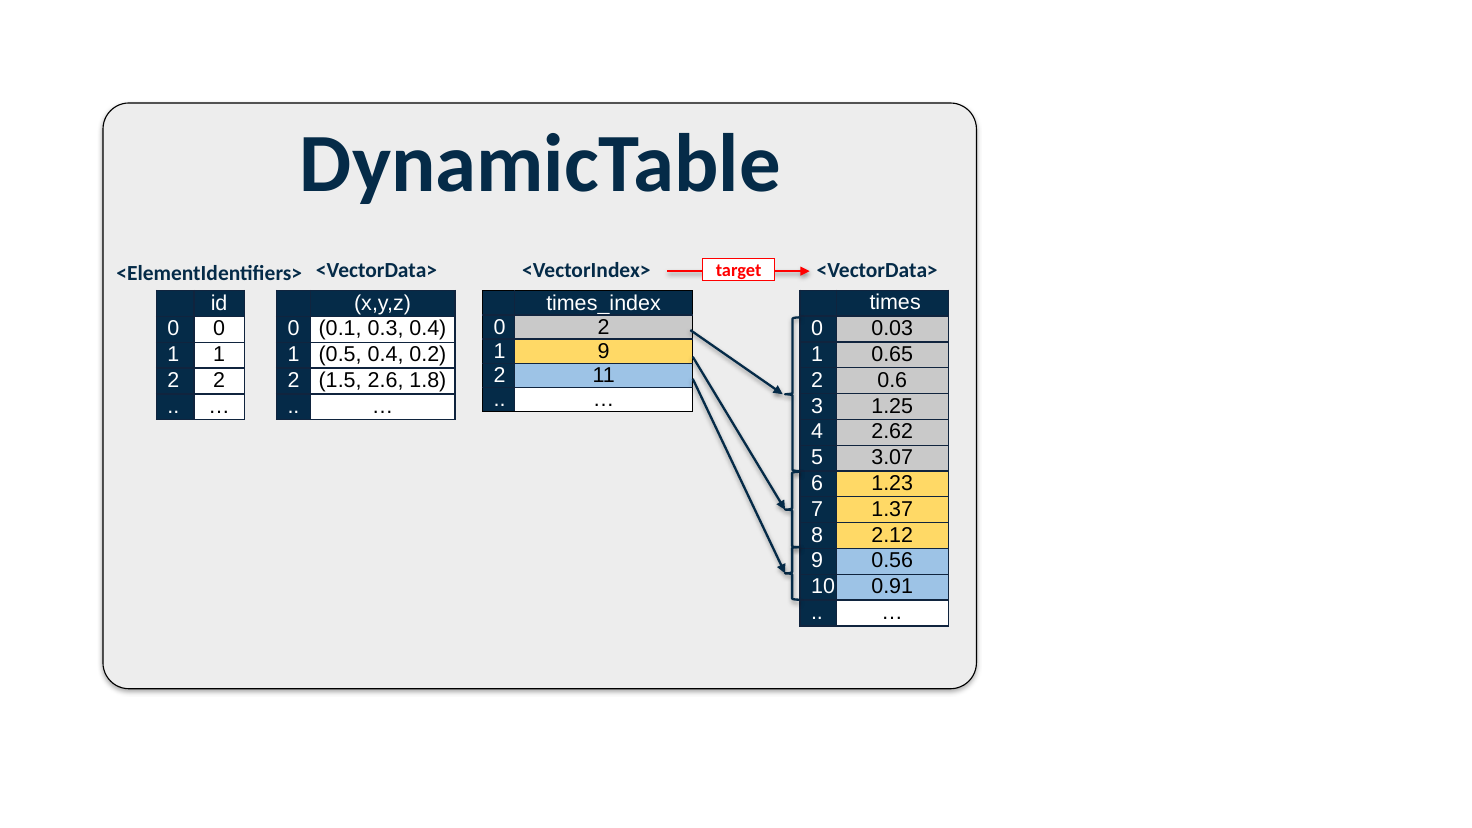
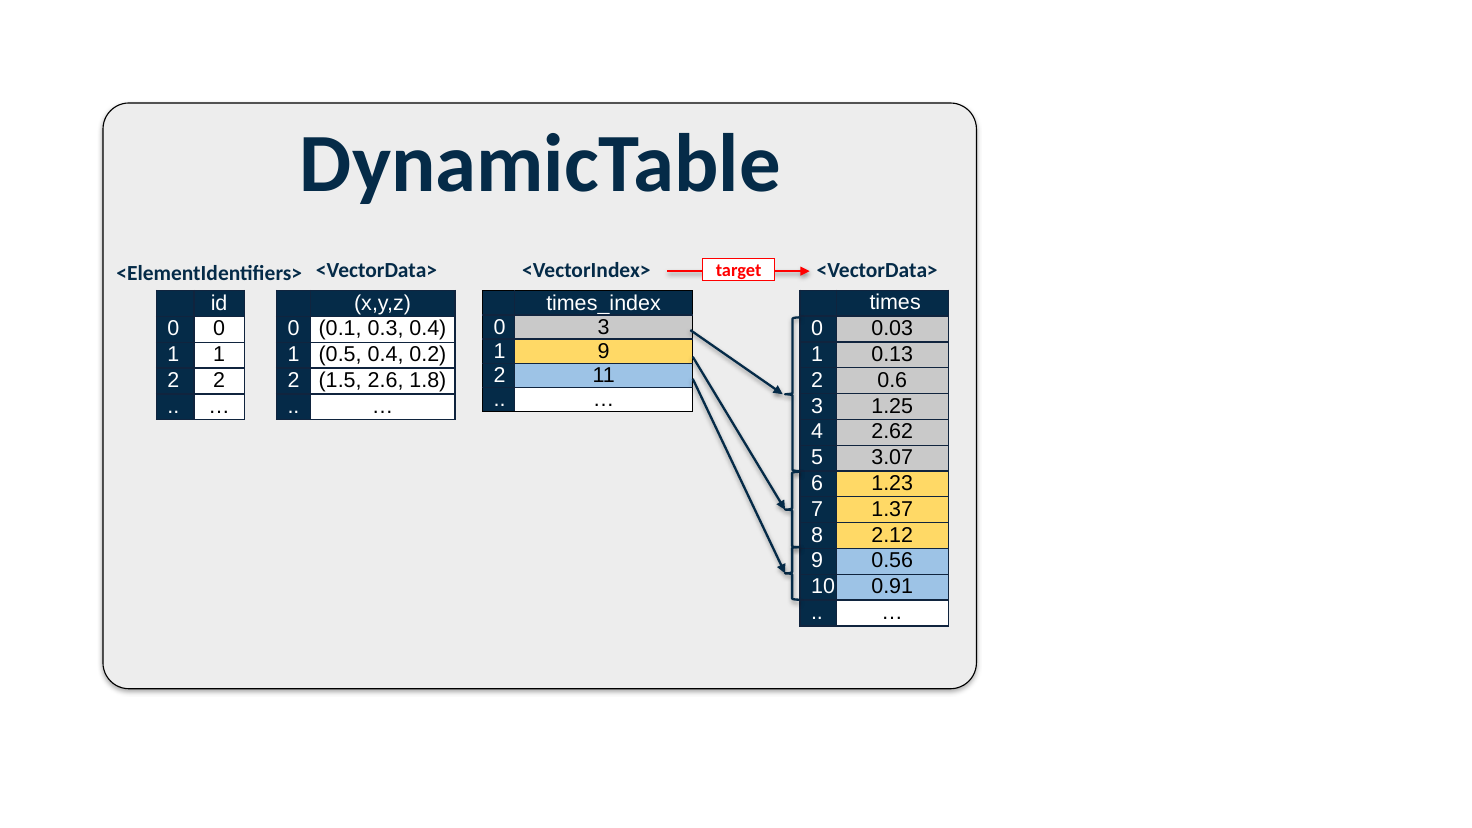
0 2: 2 -> 3 (604, 327)
0.65: 0.65 -> 0.13 (892, 354)
